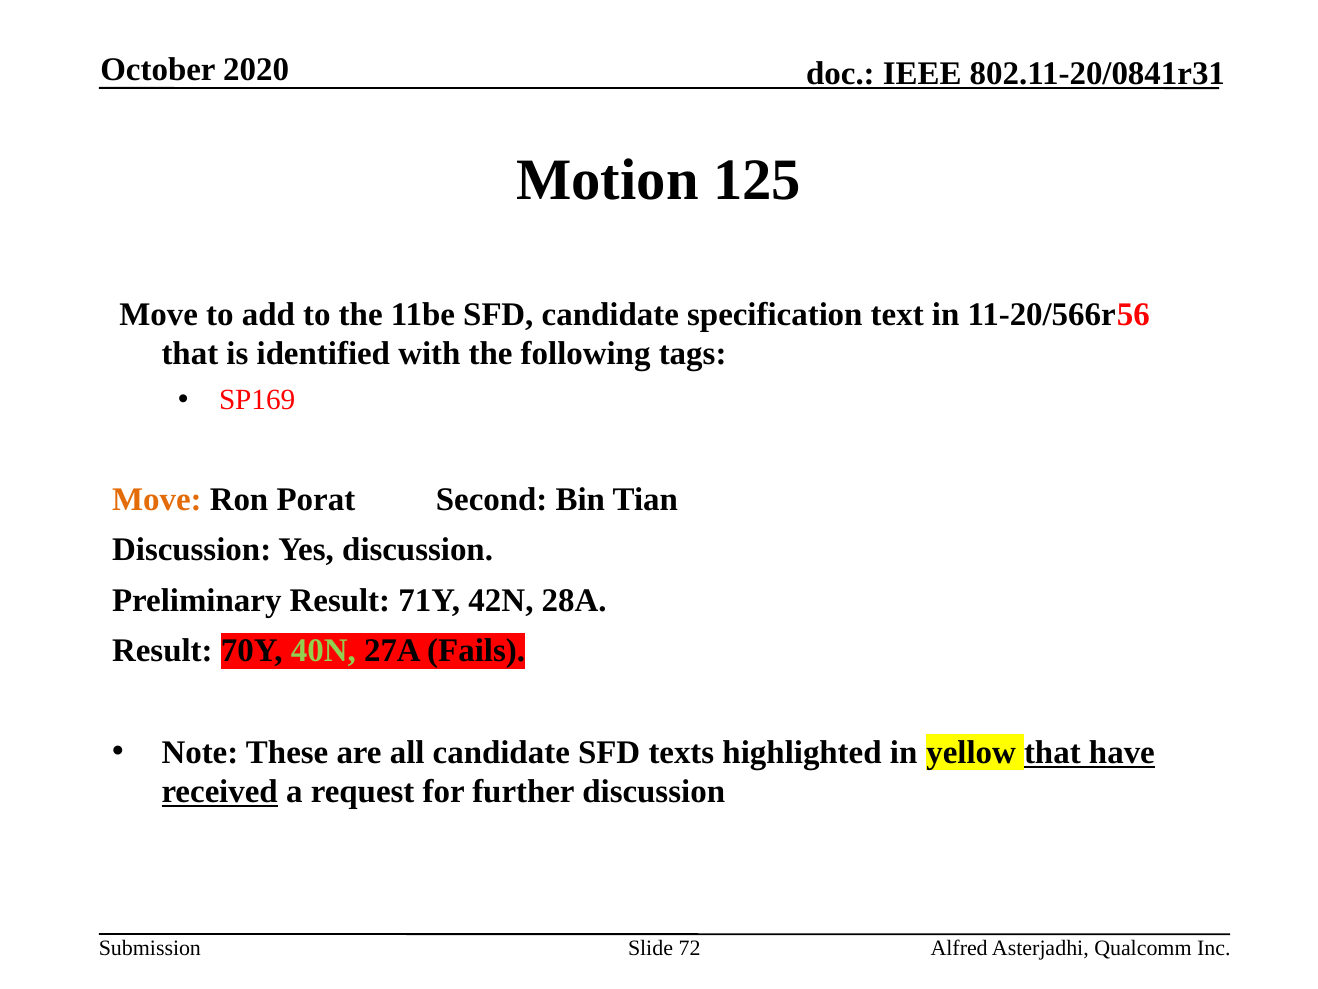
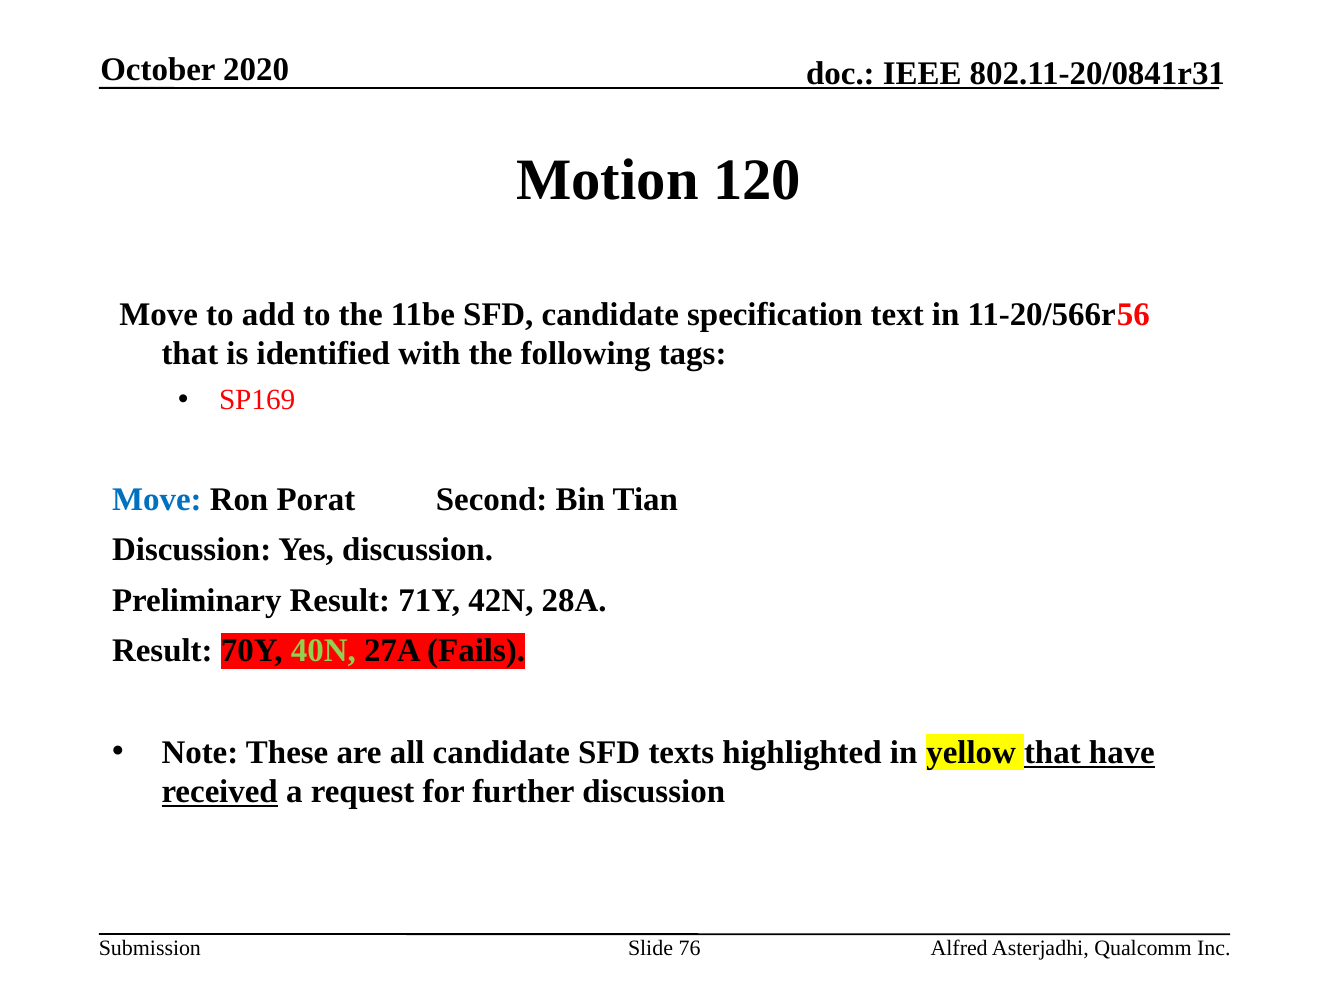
125: 125 -> 120 (757, 180)
Move colour: orange -> blue (157, 499)
72: 72 -> 76 (690, 948)
